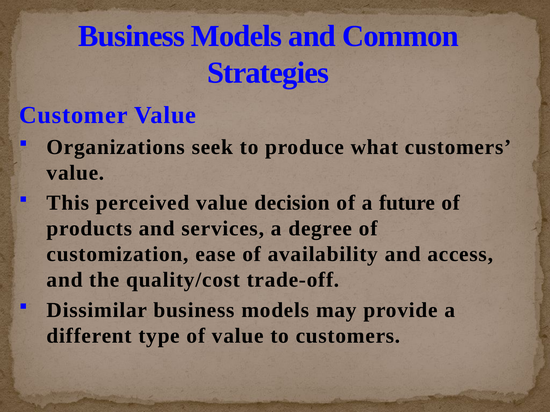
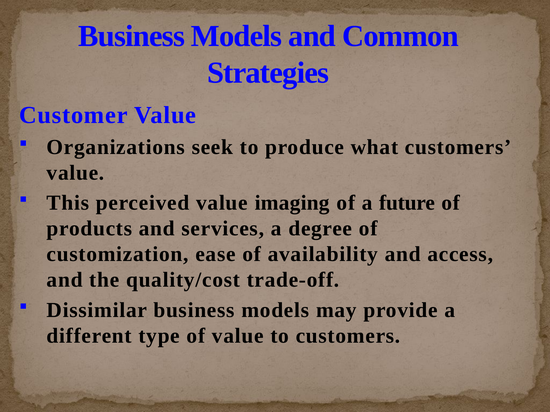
decision: decision -> imaging (292, 203)
